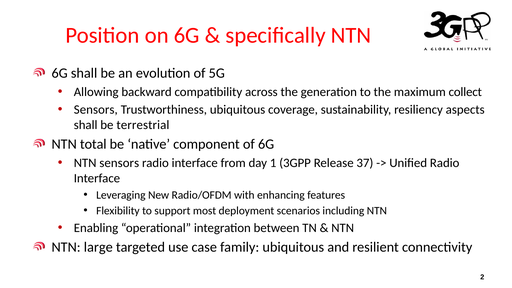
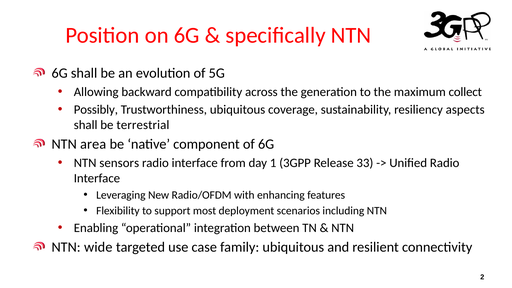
Sensors: Sensors -> Possibly (96, 110)
total: total -> area (93, 144)
37: 37 -> 33 (365, 163)
large: large -> wide (98, 247)
